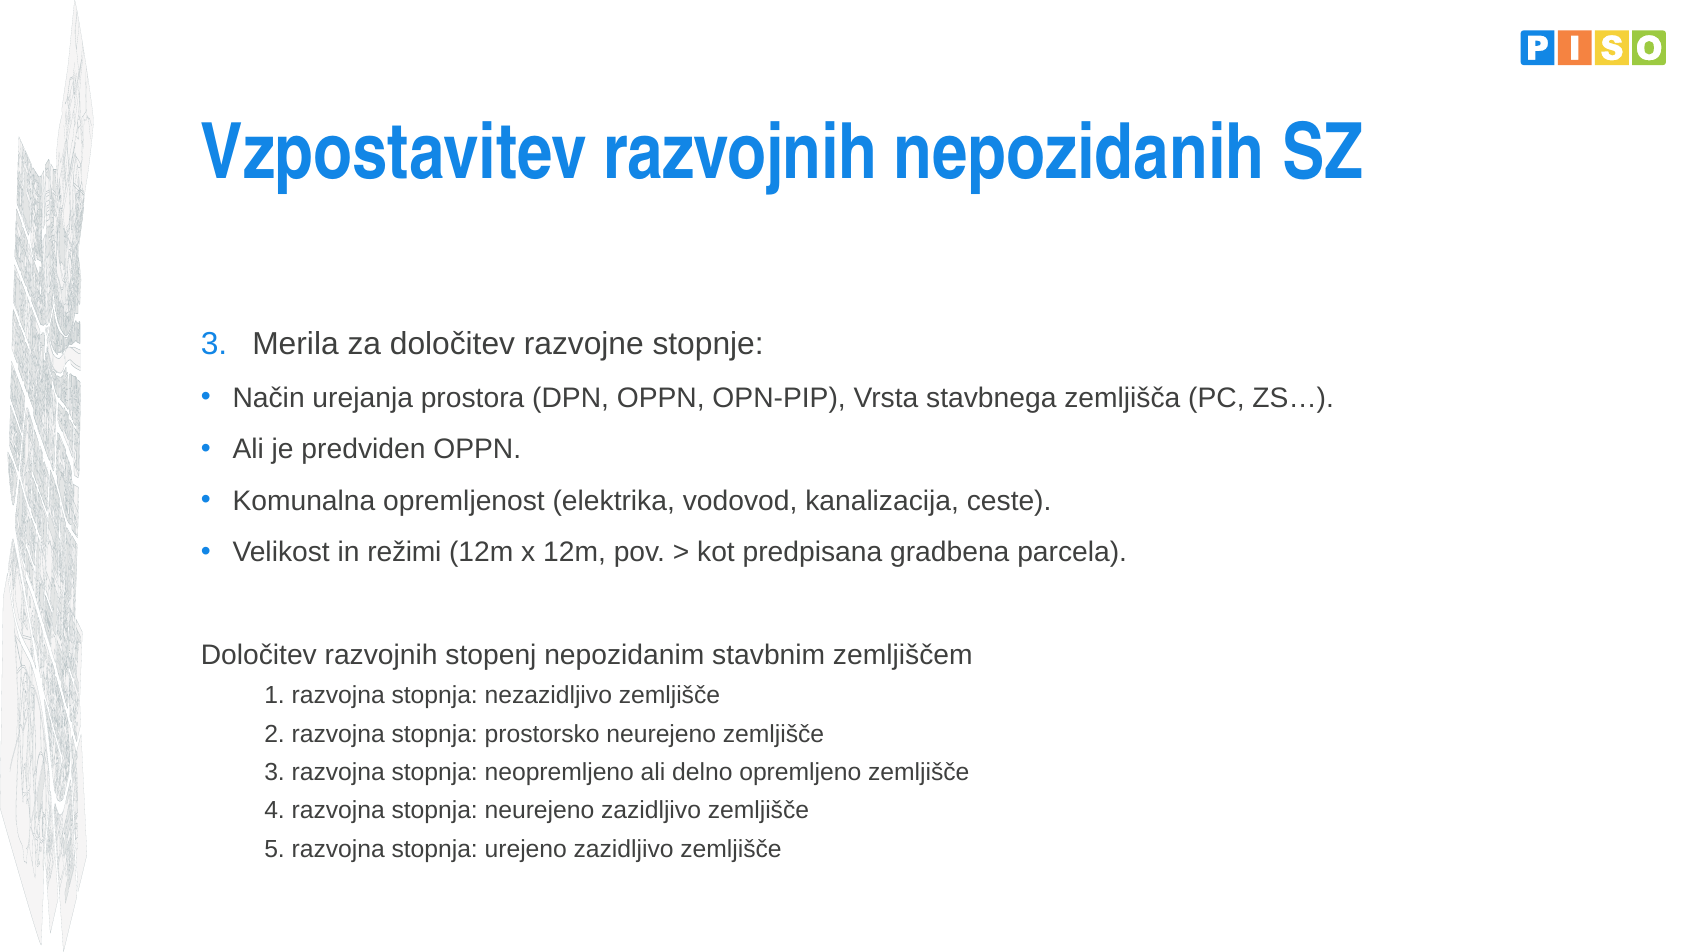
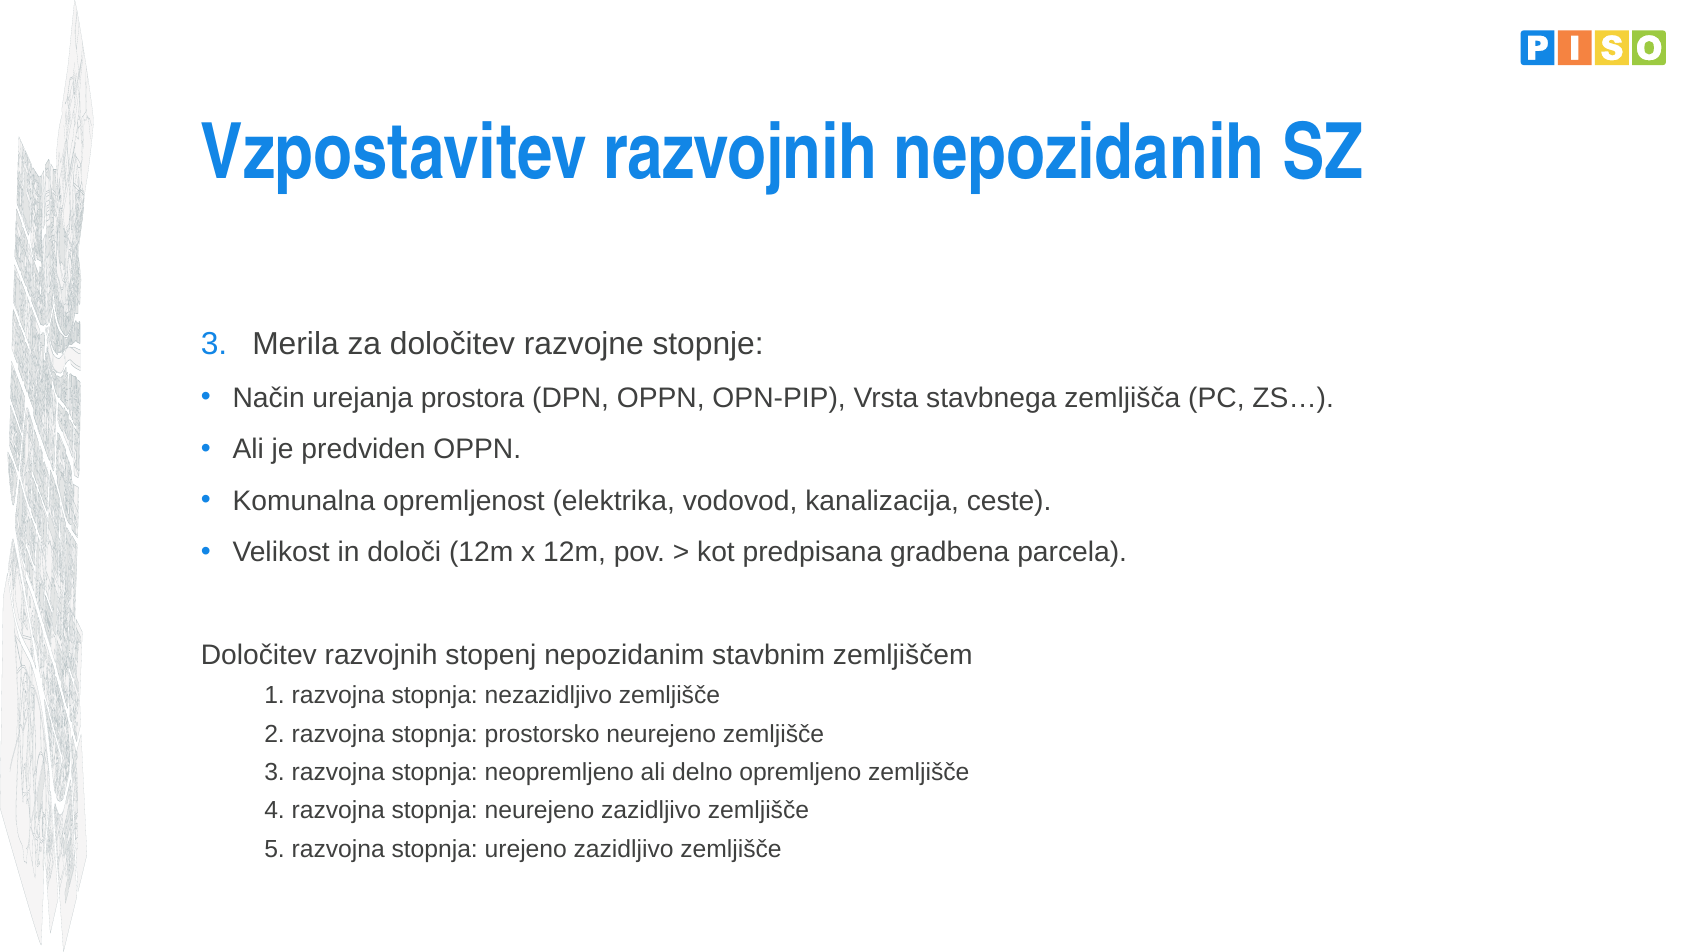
režimi: režimi -> določi (404, 553)
